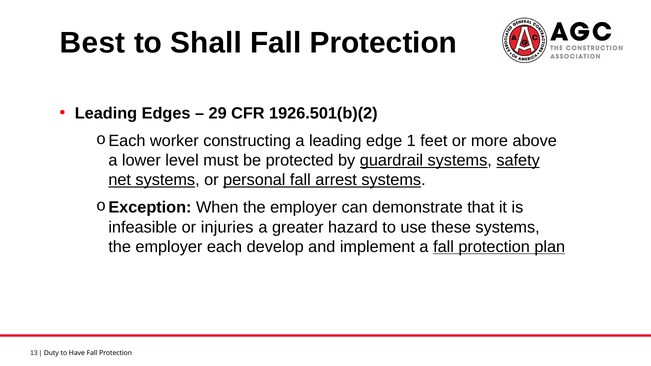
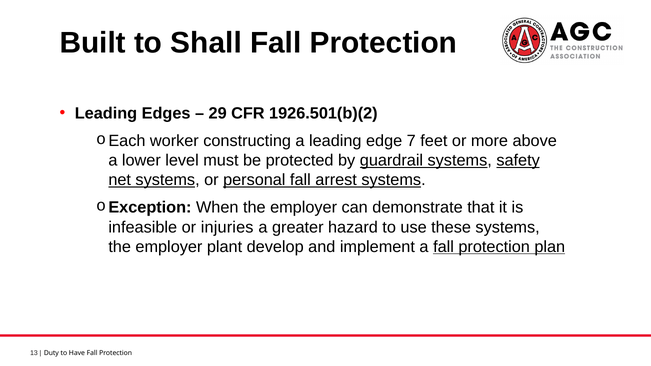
Best: Best -> Built (93, 43)
1: 1 -> 7 (411, 141)
each: each -> plant (225, 247)
